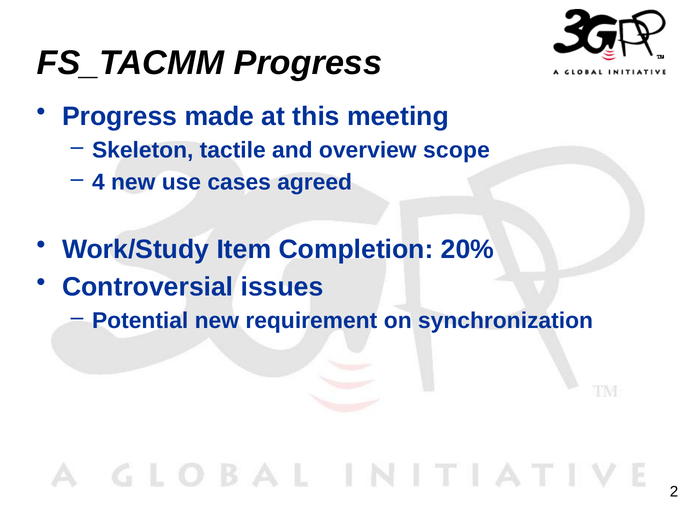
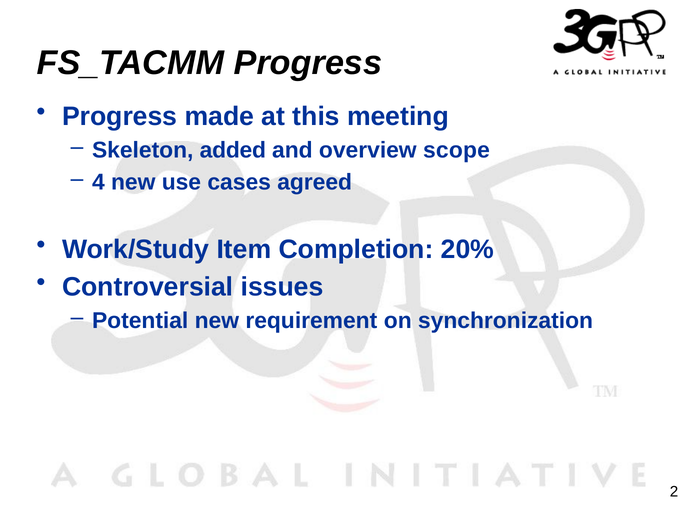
tactile: tactile -> added (233, 150)
